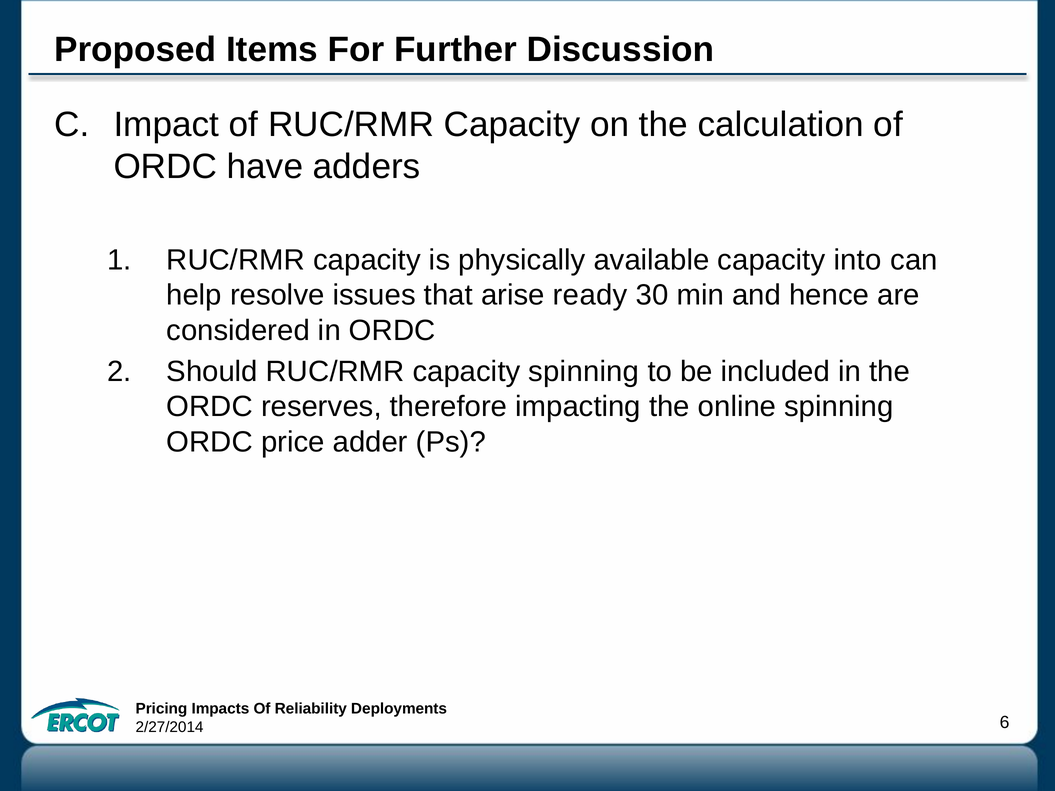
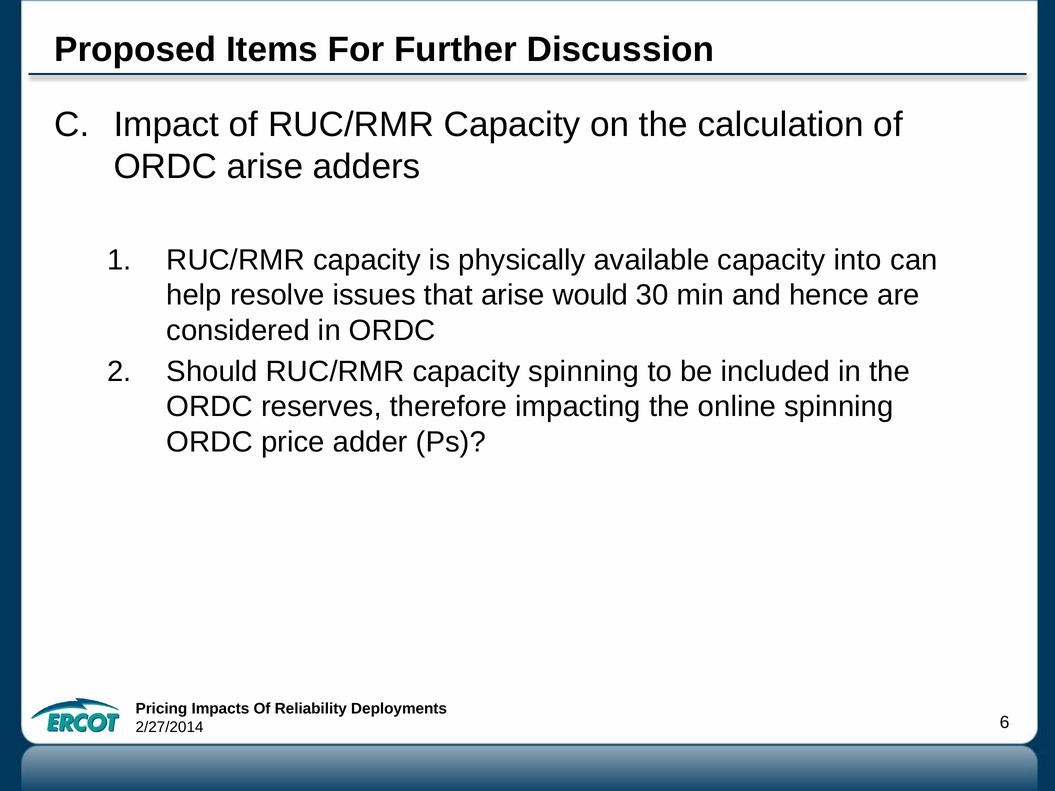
ORDC have: have -> arise (265, 167)
ready: ready -> would (590, 295)
